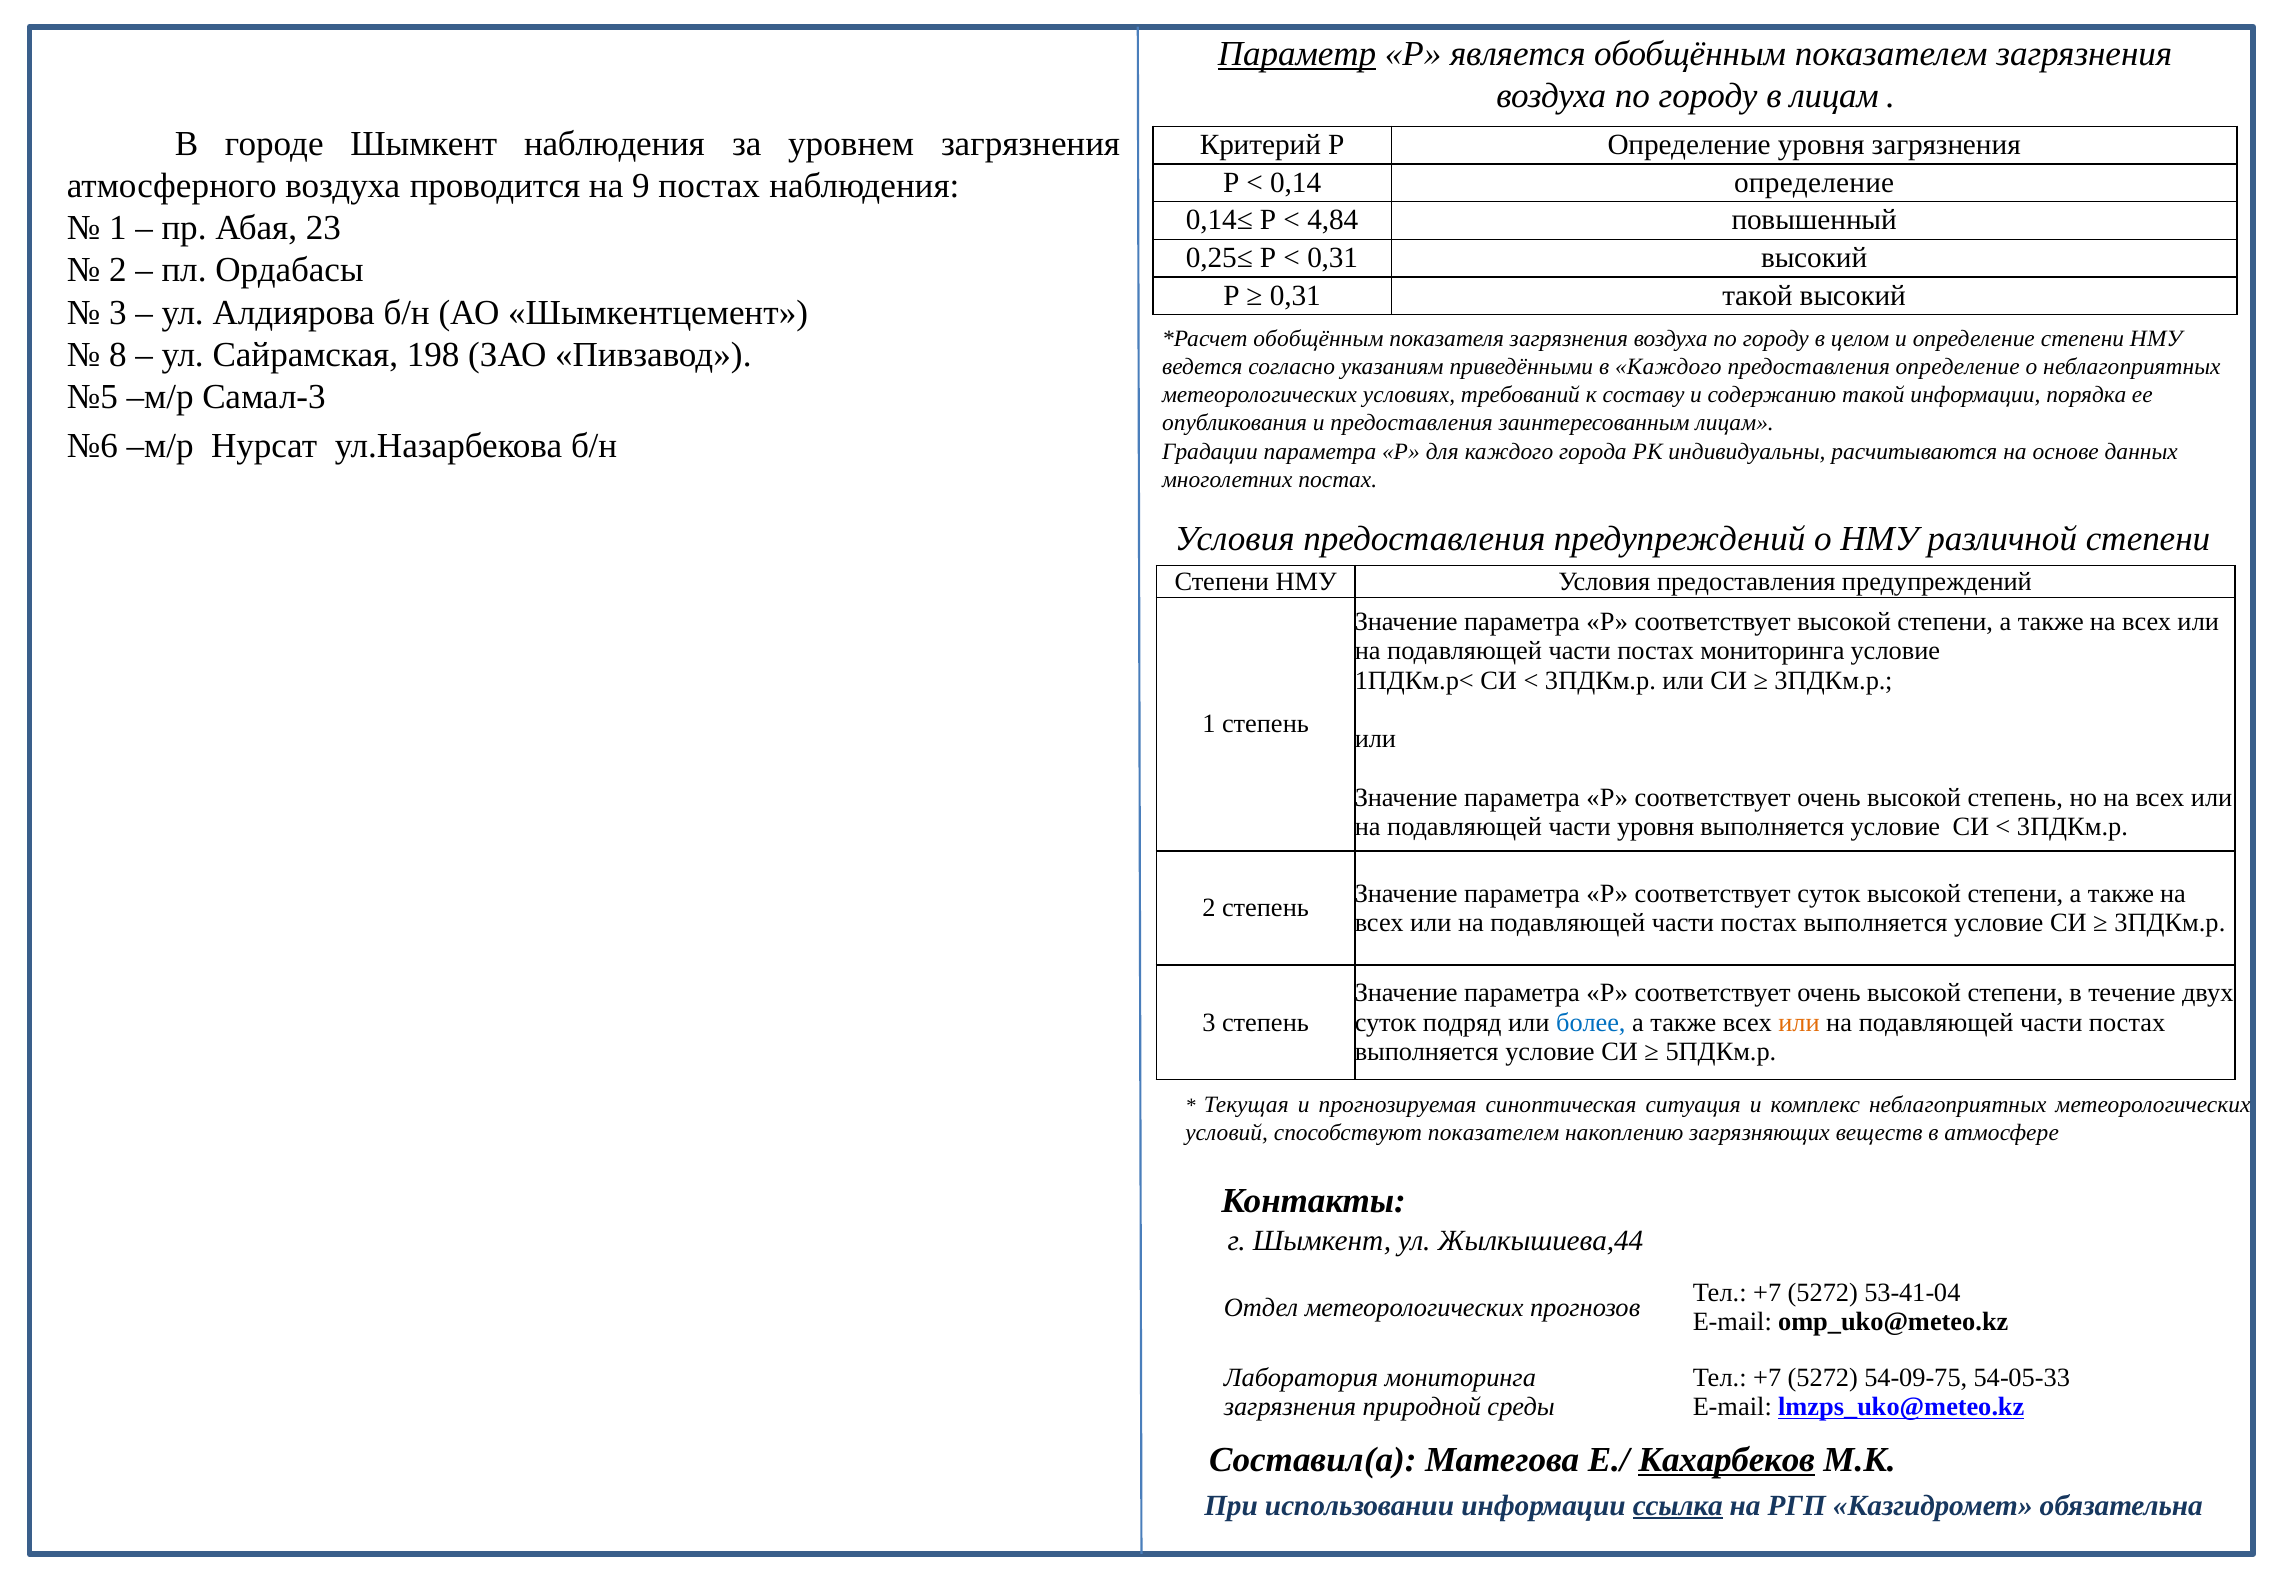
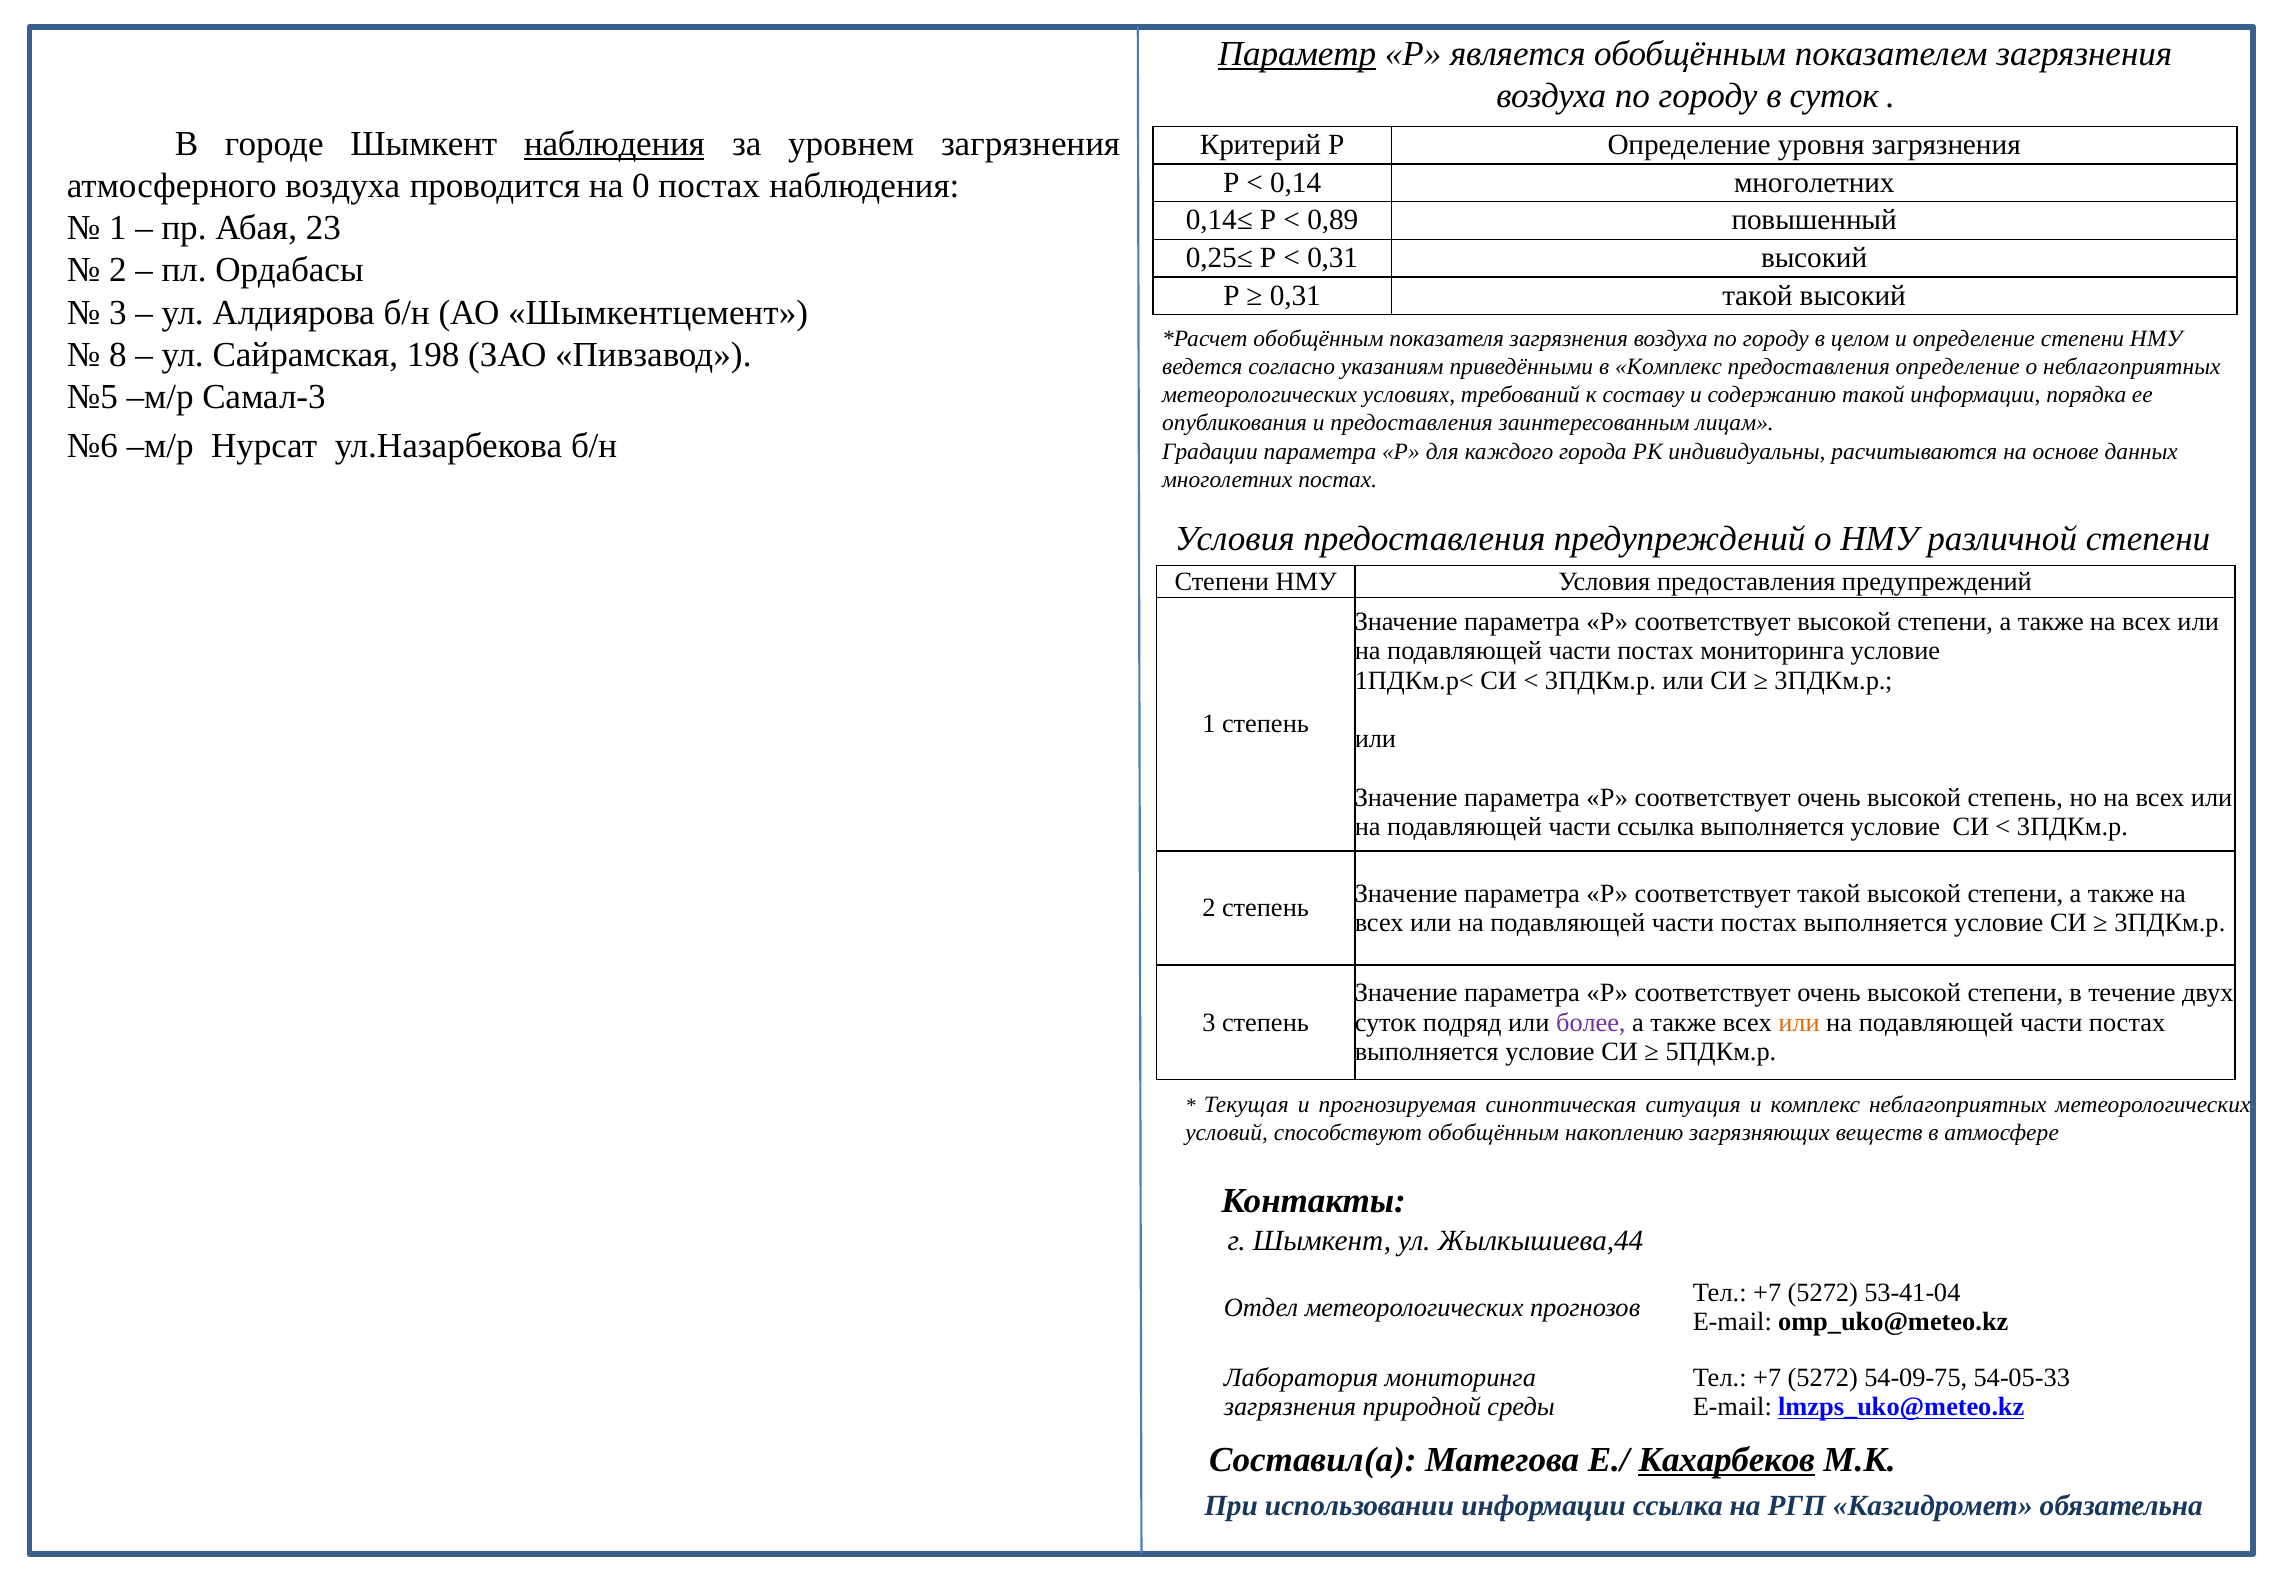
в лицам: лицам -> суток (1834, 96)
наблюдения underline: none -> present (614, 144)
0,14 определение: определение -> многолетних (1814, 183)
9: 9 -> 0 (641, 186)
4,84: 4,84 -> 0,89 (1333, 220)
в Каждого: Каждого -> Комплекс (1669, 367)
части уровня: уровня -> ссылка (1656, 826)
соответствует суток: суток -> такой (1829, 893)
более colour: blue -> purple (1591, 1022)
способствуют показателем: показателем -> обобщённым (1494, 1132)
ссылка underline: present -> none (1678, 1505)
